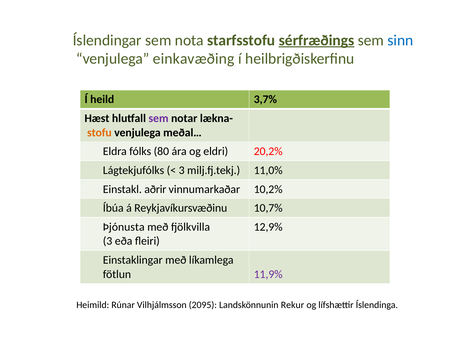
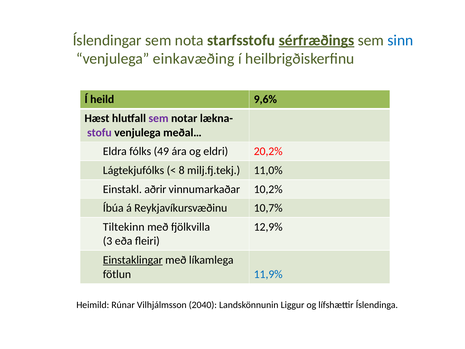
3,7%: 3,7% -> 9,6% (265, 99)
stofu colour: orange -> purple (99, 132)
80: 80 -> 49 (161, 151)
3: 3 -> 8 (182, 170)
Þjónusta: Þjónusta -> Tiltekinn (124, 227)
Einstaklingar underline: none -> present (133, 260)
11,9% colour: purple -> blue (268, 274)
2095: 2095 -> 2040 (203, 305)
Rekur: Rekur -> Liggur (293, 305)
